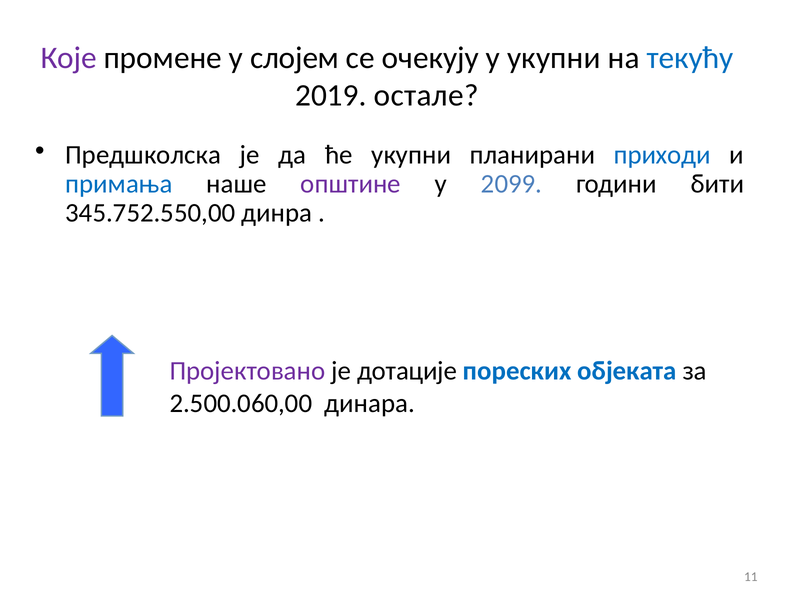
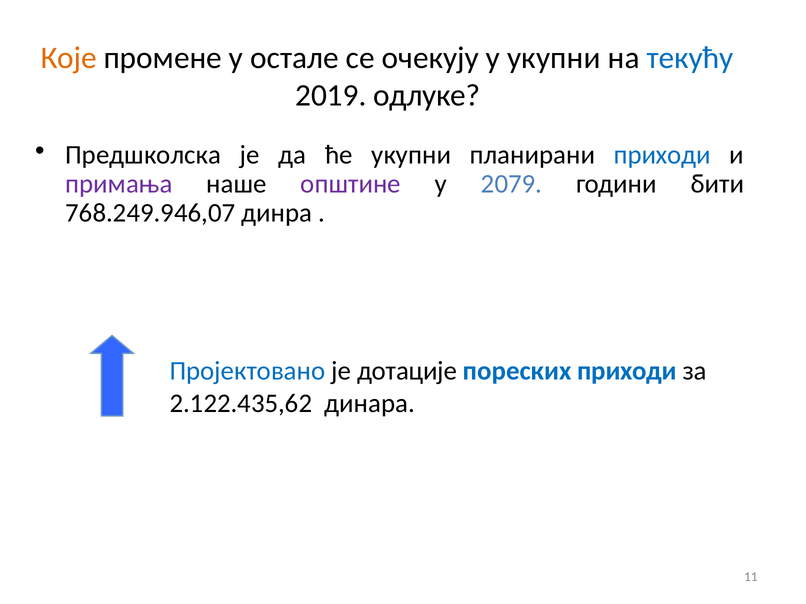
Које colour: purple -> orange (69, 58)
слојем: слојем -> остале (295, 58)
остале: остале -> одлуке (427, 96)
примања colour: blue -> purple (119, 184)
2099: 2099 -> 2079 (512, 184)
345.752.550,00: 345.752.550,00 -> 768.249.946,07 (150, 213)
Пројектовано colour: purple -> blue (247, 371)
пореских објеката: објеката -> приходи (627, 371)
2.500.060,00: 2.500.060,00 -> 2.122.435,62 (241, 404)
